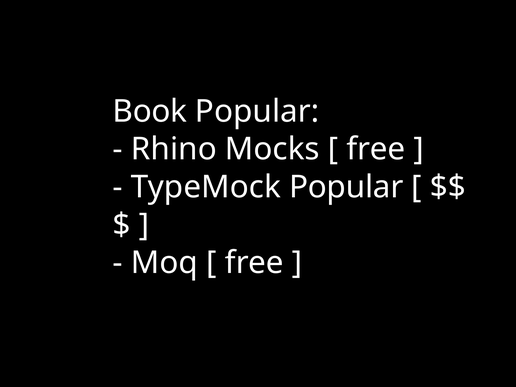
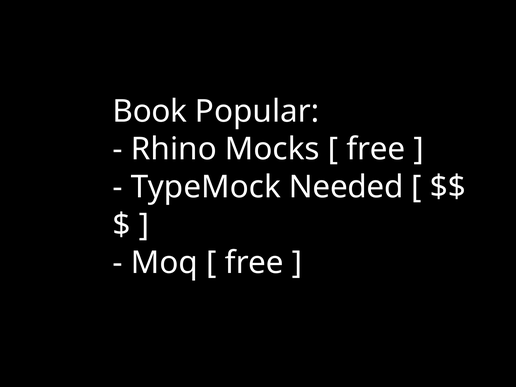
TypeMock Popular: Popular -> Needed (346, 187)
